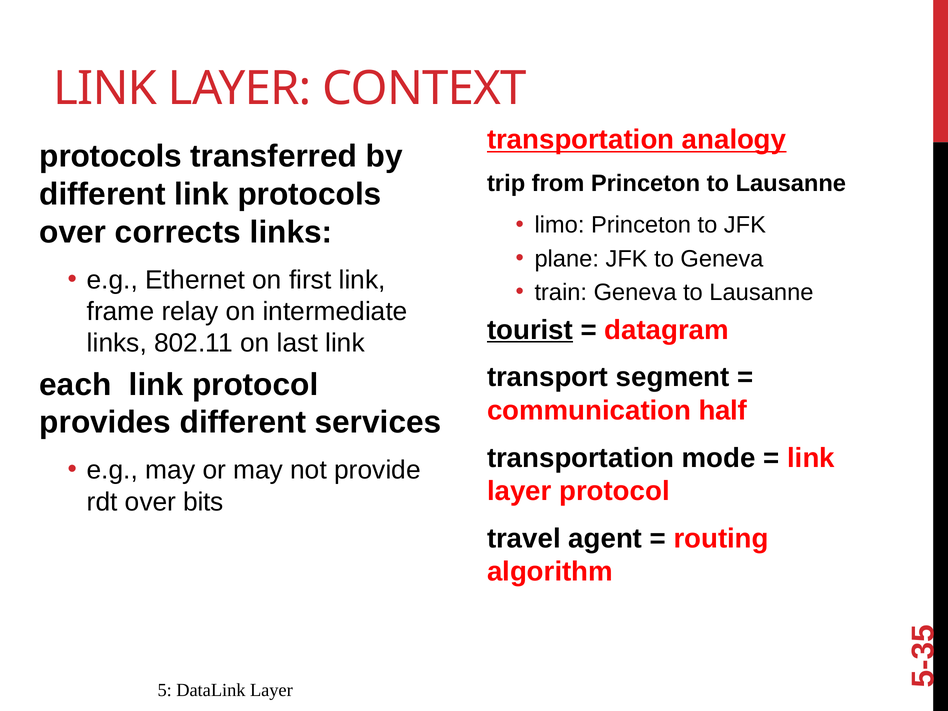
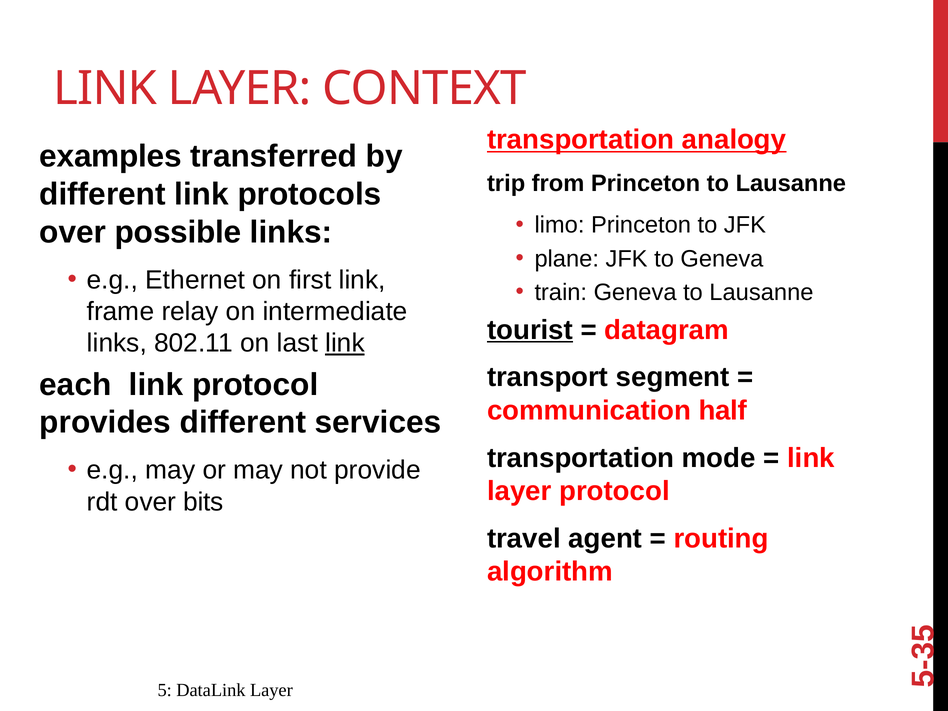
protocols: protocols -> examples (111, 156)
corrects: corrects -> possible (178, 232)
link underline: none -> present (345, 343)
